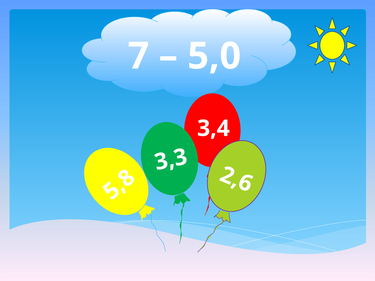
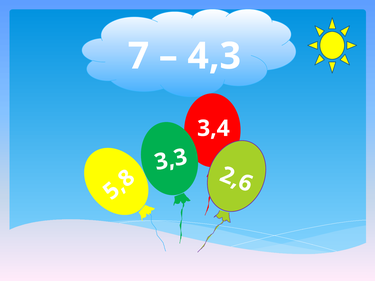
5,0: 5,0 -> 4,3 (214, 56)
